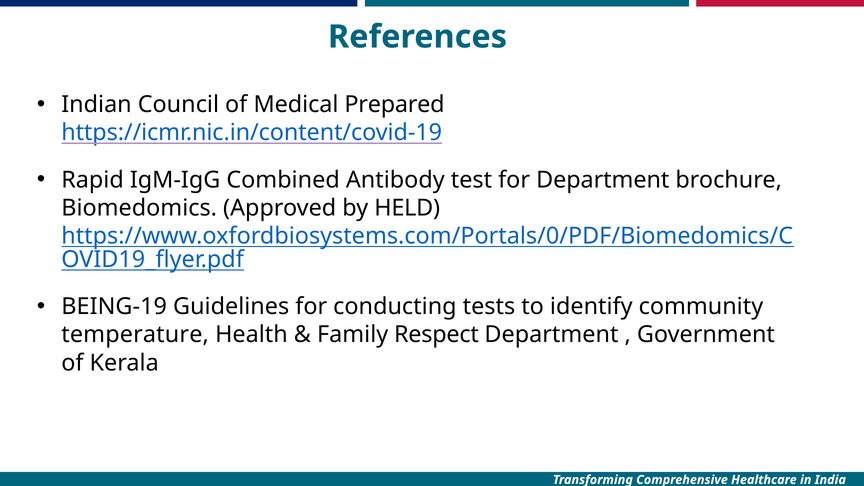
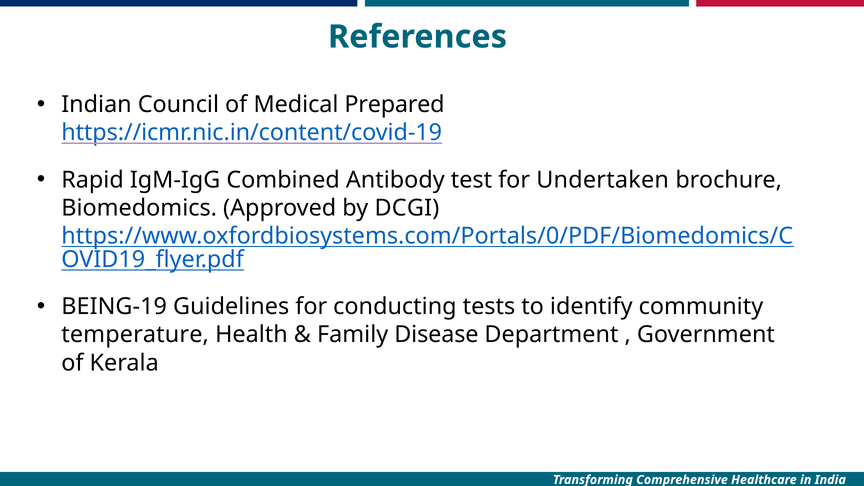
for Department: Department -> Undertaken (603, 180)
HELD: HELD -> DCGI (407, 208)
Respect: Respect -> Disease (436, 335)
